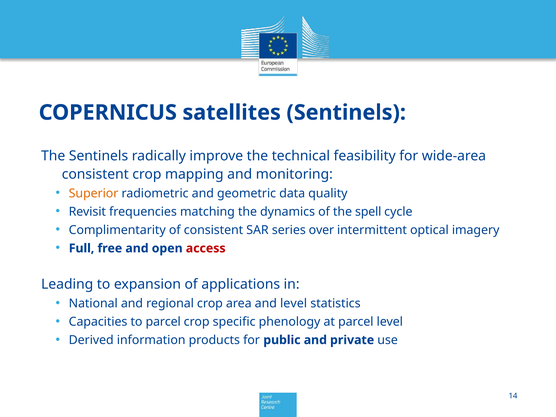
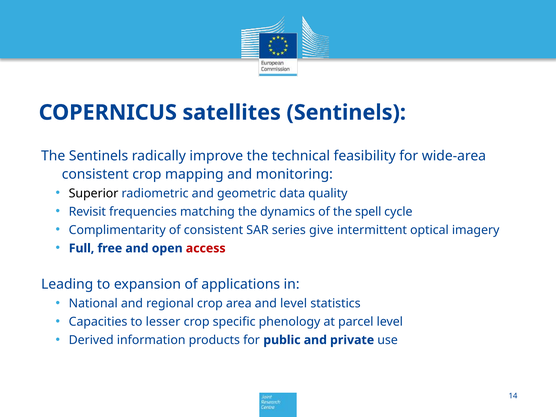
Superior colour: orange -> black (94, 193)
over: over -> give (321, 230)
to parcel: parcel -> lesser (163, 322)
